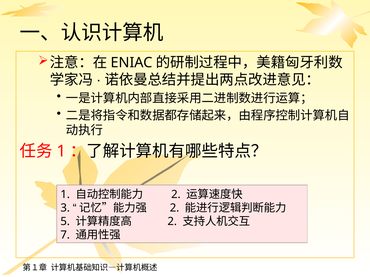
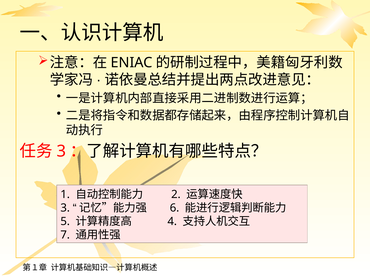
1: 1 -> 3 (61, 151)
2: 2 -> 6 (175, 208)
2: 2 -> 4 (172, 222)
